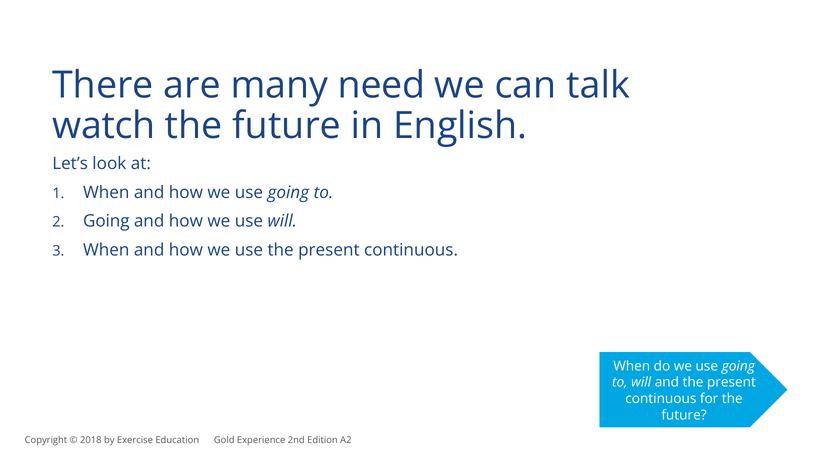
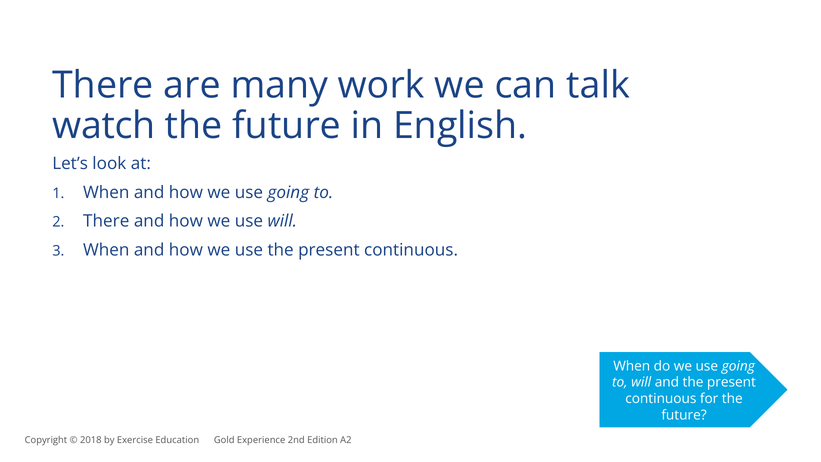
need: need -> work (381, 85)
Going: Going -> There (106, 221)
